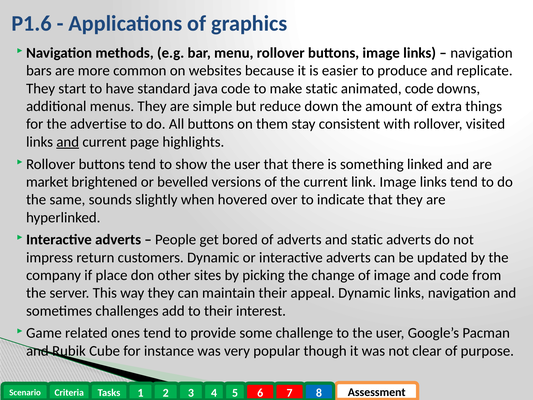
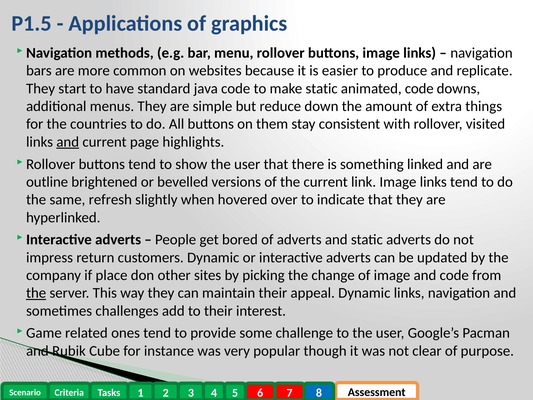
P1.6: P1.6 -> P1.5 (32, 23)
advertise: advertise -> countries (98, 124)
market: market -> outline (47, 182)
sounds: sounds -> refresh (110, 200)
the underline: none -> present (36, 293)
